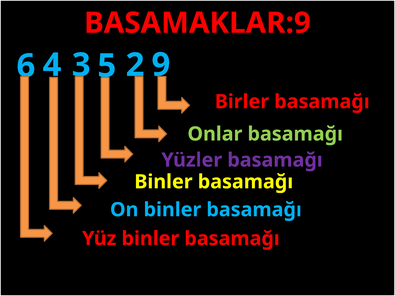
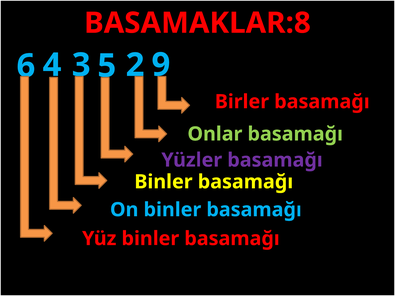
BASAMAKLAR:9: BASAMAKLAR:9 -> BASAMAKLAR:8 (197, 23)
